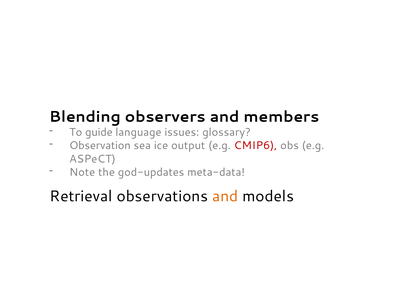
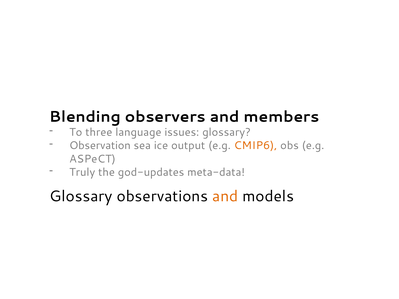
guide: guide -> three (99, 132)
CMIP6 colour: red -> orange (256, 146)
Note: Note -> Truly (82, 172)
Retrieval: Retrieval -> Glossary (81, 196)
